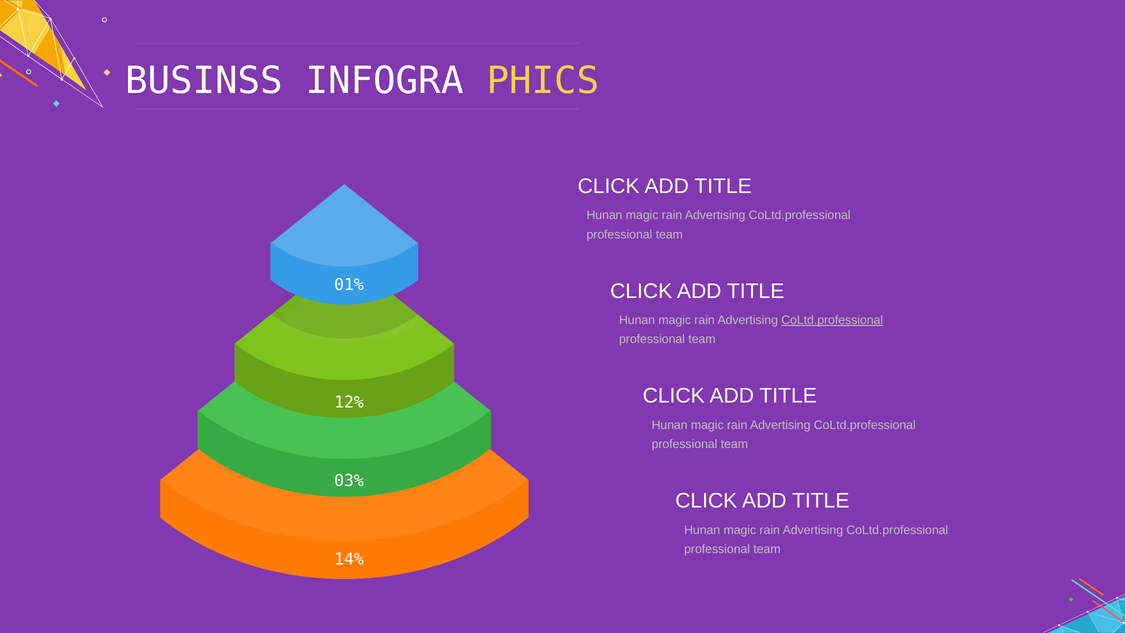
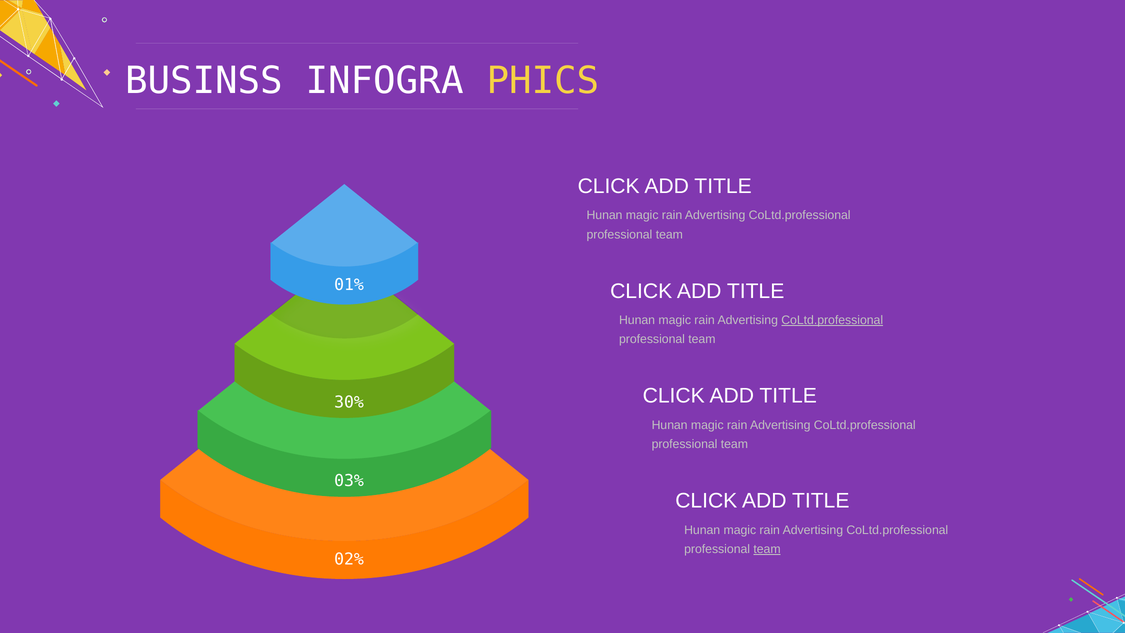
12%: 12% -> 30% (349, 402)
team underline: none -> present (767, 549)
14%: 14% -> 02% (349, 559)
